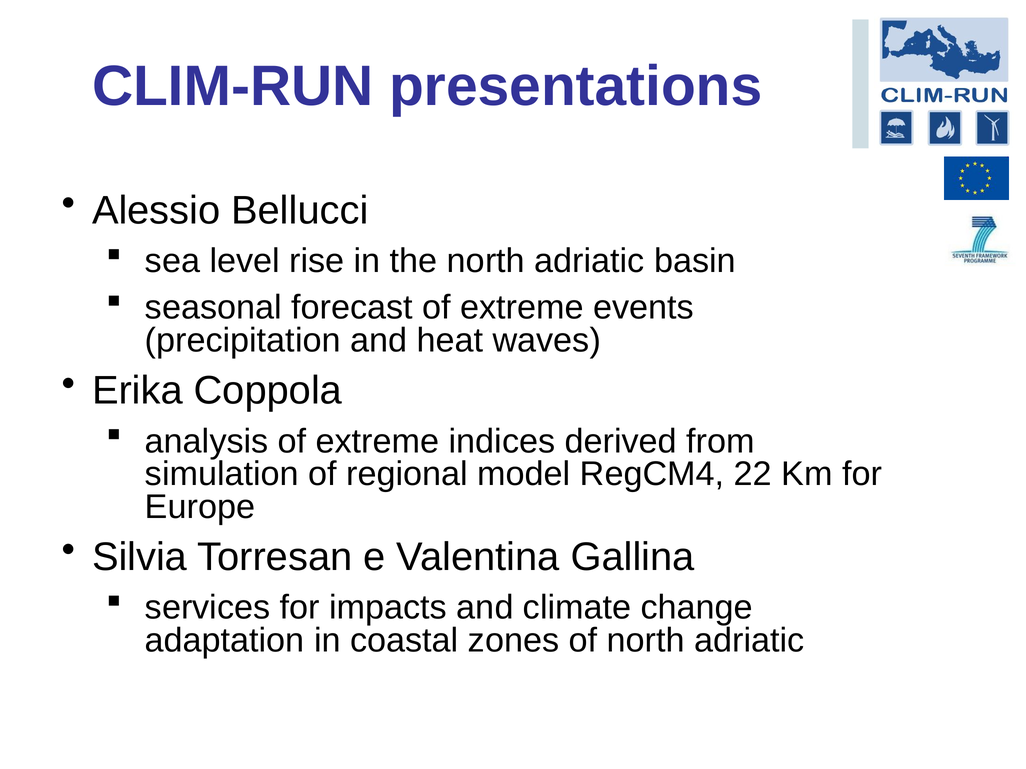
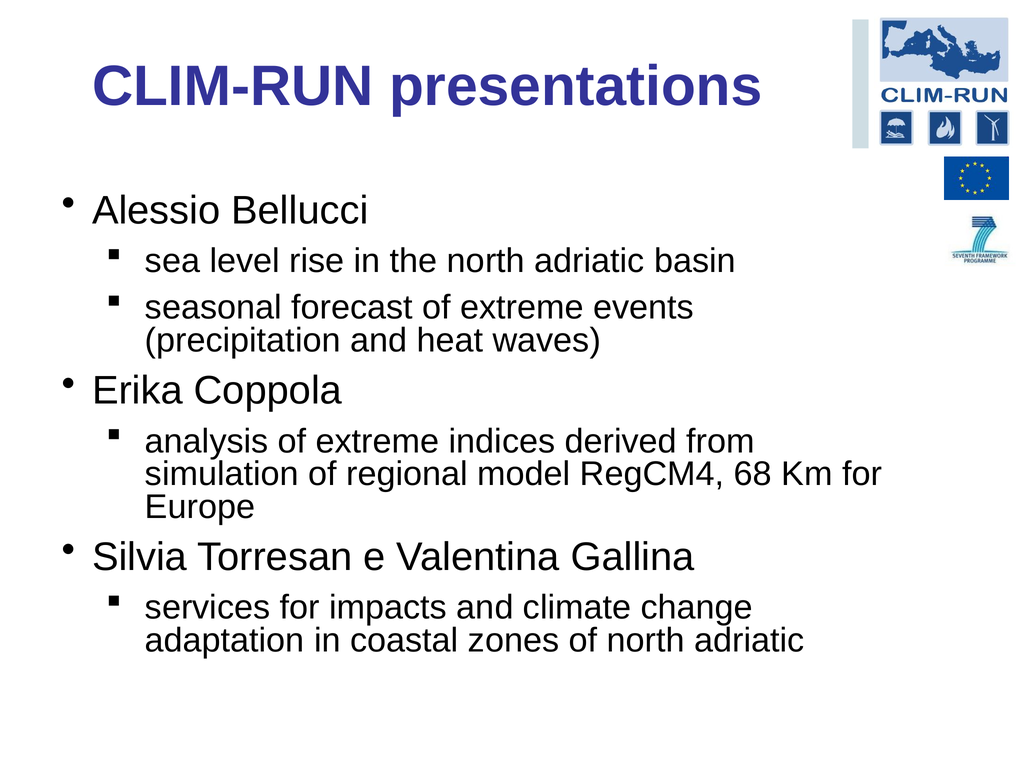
22: 22 -> 68 (753, 474)
